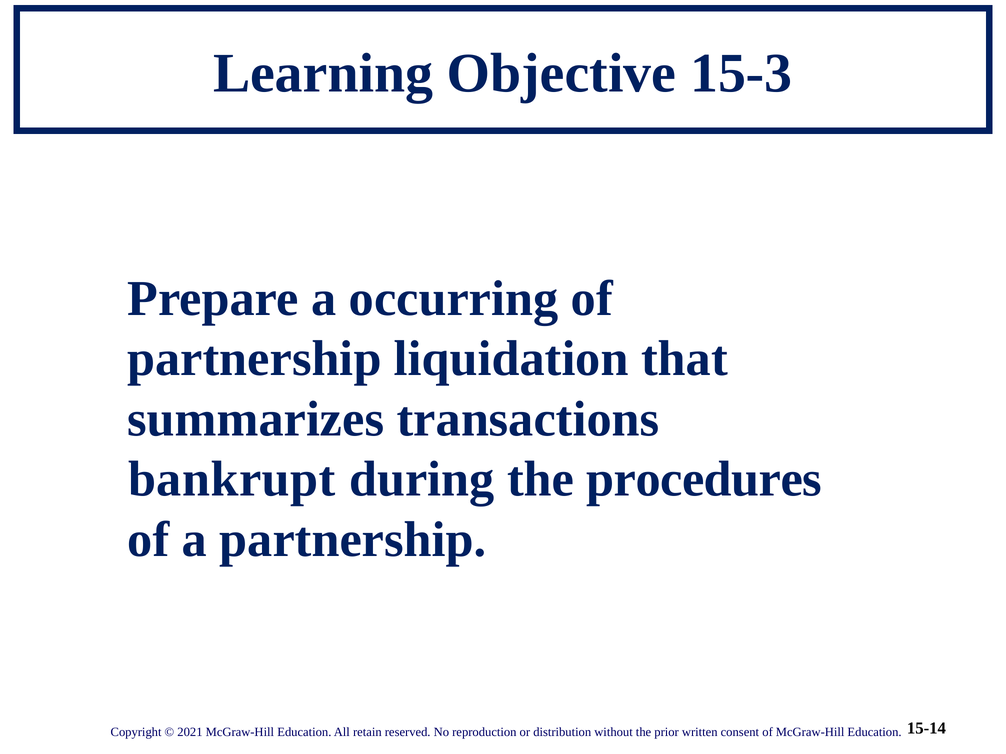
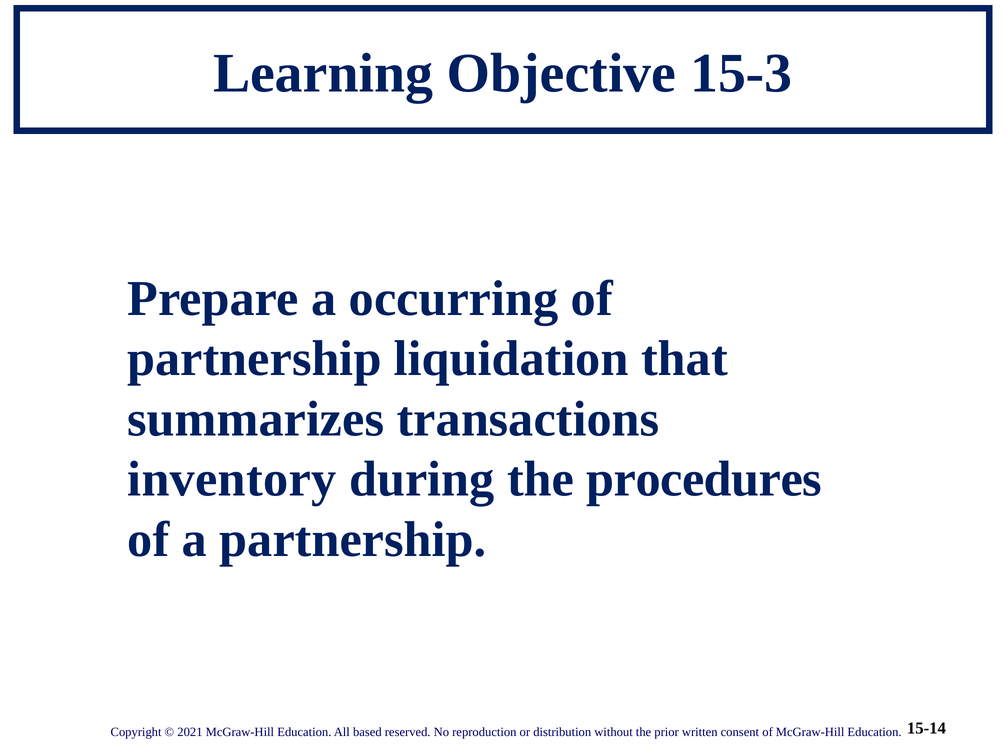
bankrupt: bankrupt -> inventory (232, 480)
retain: retain -> based (367, 732)
